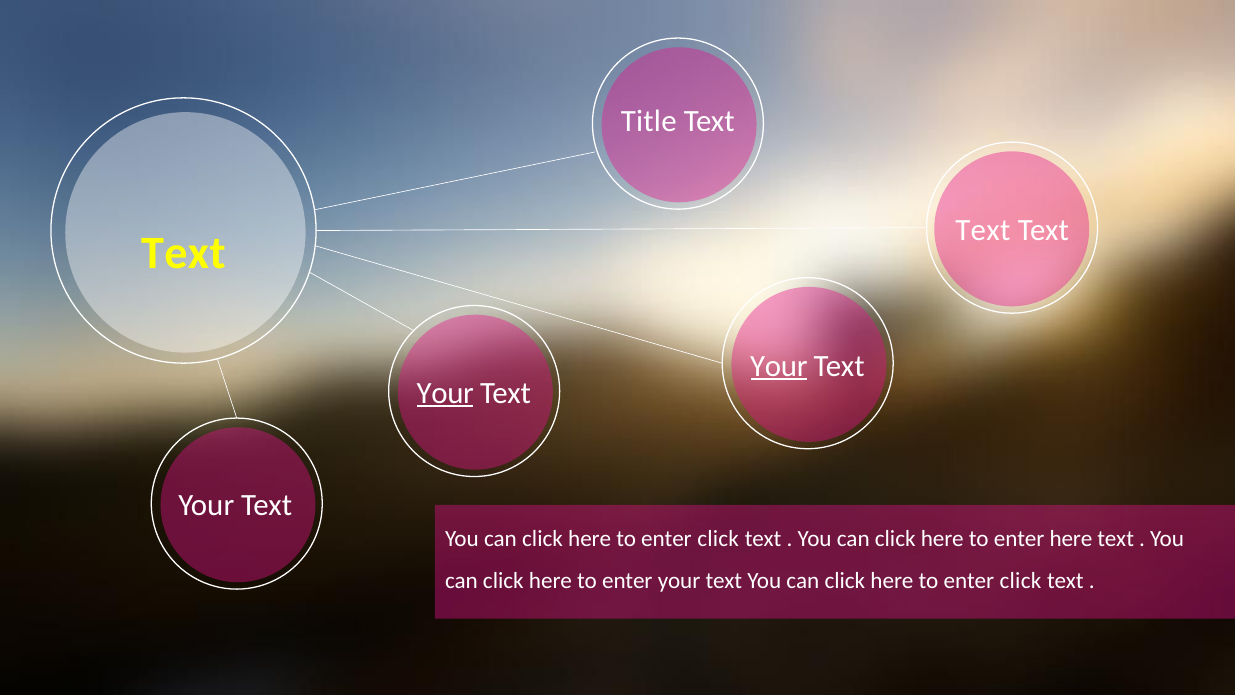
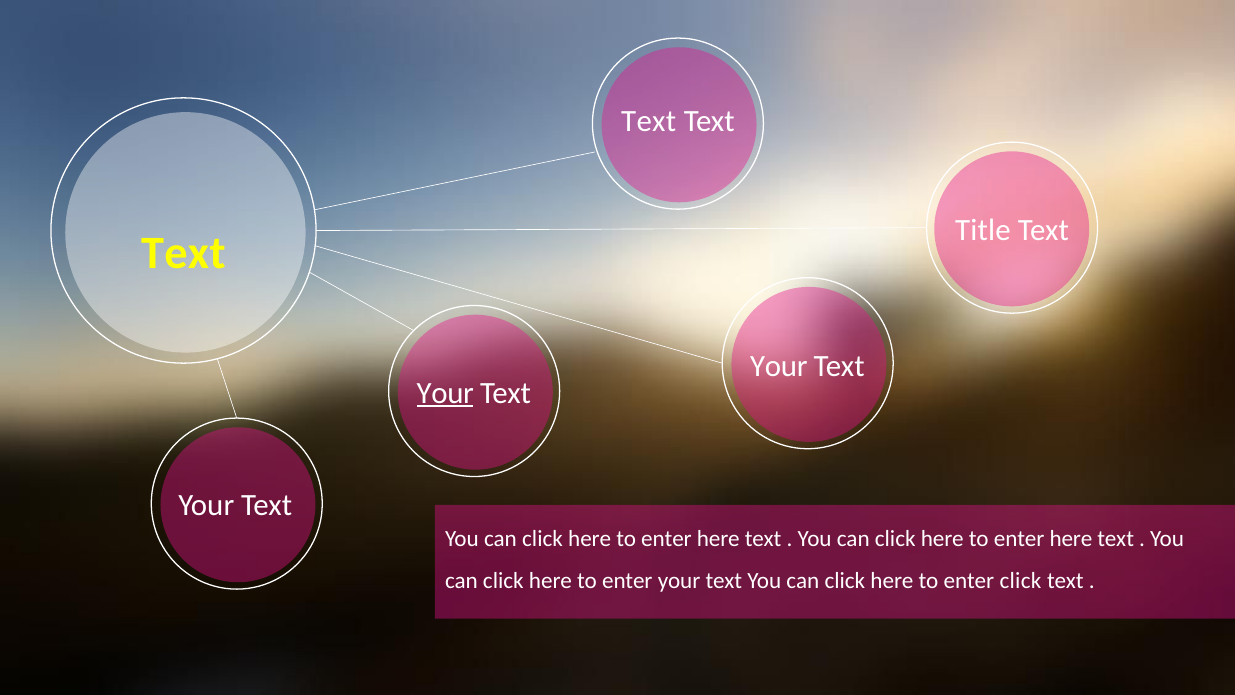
Title: Title -> Text (649, 121)
Text: Text -> Title (983, 231)
Your underline: present -> none (779, 366)
click: click -> here (718, 538)
